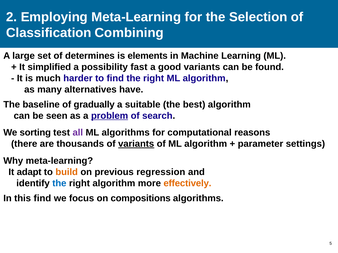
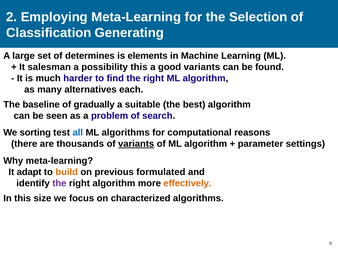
Combining: Combining -> Generating (129, 33)
simplified: simplified -> salesman (49, 67)
possibility fast: fast -> this (139, 67)
have: have -> each (131, 90)
problem underline: present -> none (110, 116)
all colour: purple -> blue (78, 133)
regression: regression -> formulated (161, 172)
the colour: blue -> purple (59, 184)
this find: find -> size (42, 199)
compositions: compositions -> characterized (141, 199)
